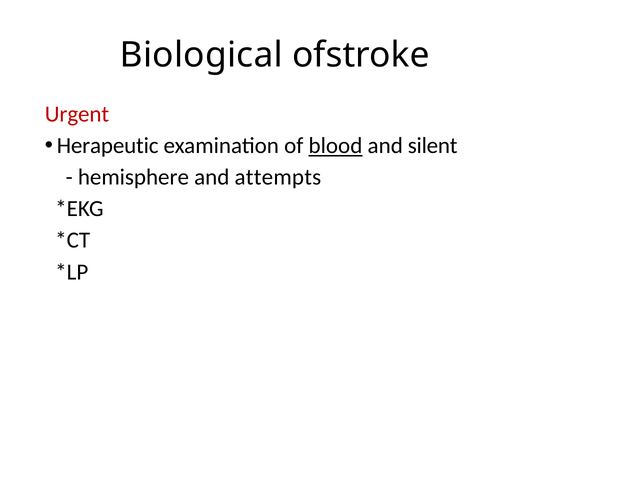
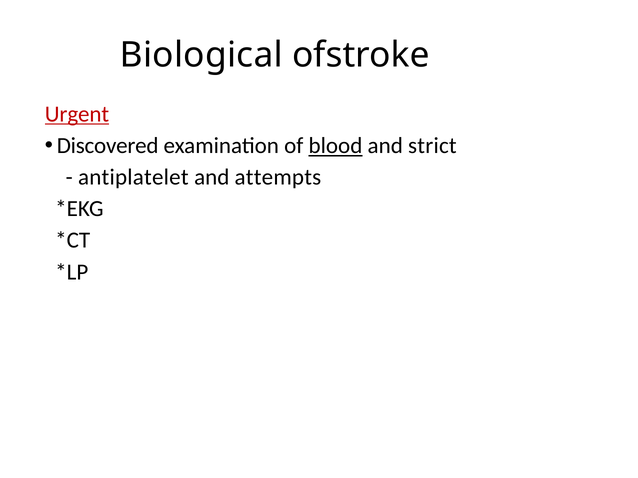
Urgent underline: none -> present (77, 114)
Herapeutic: Herapeutic -> Discovered (108, 146)
silent: silent -> strict (432, 146)
hemisphere: hemisphere -> antiplatelet (133, 177)
